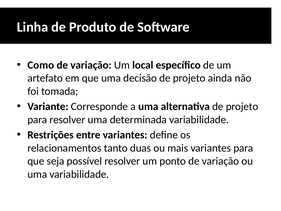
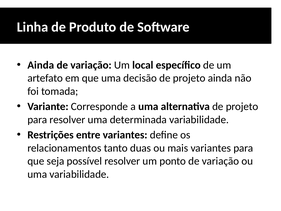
Como: Como -> Ainda (41, 65)
